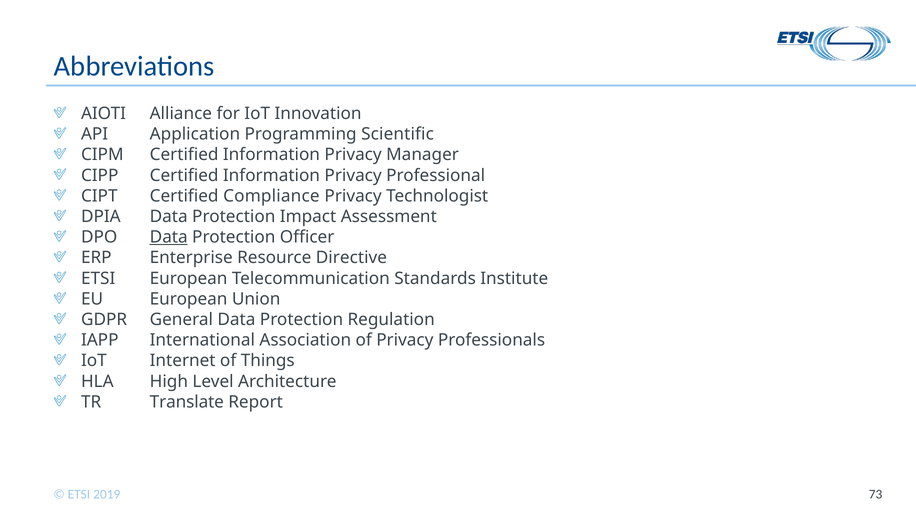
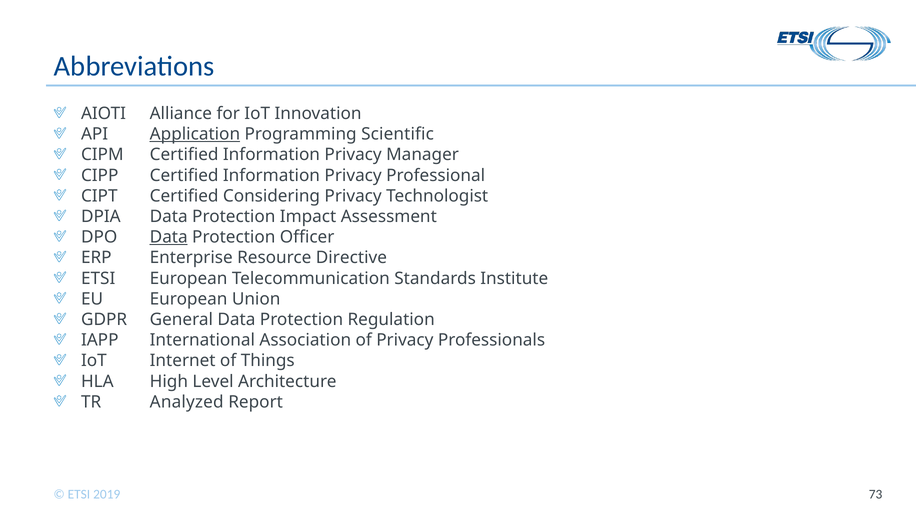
Application underline: none -> present (195, 134)
Compliance: Compliance -> Considering (272, 196)
Translate: Translate -> Analyzed (187, 402)
